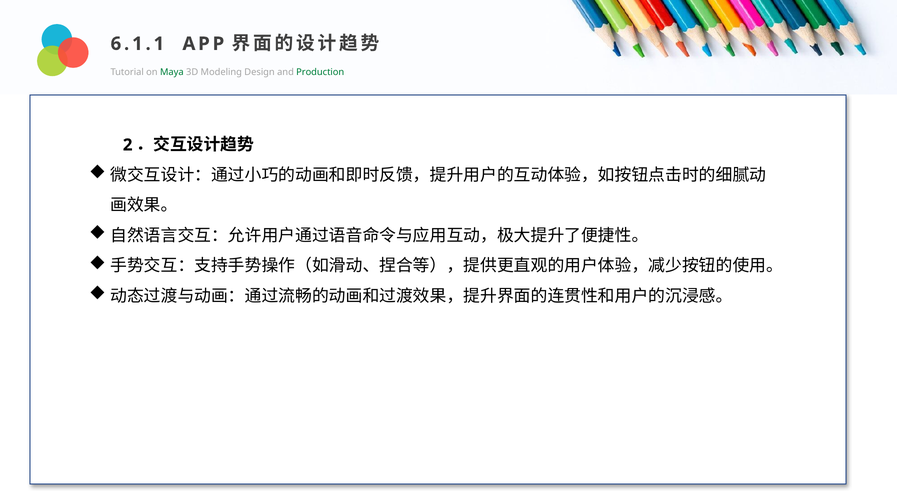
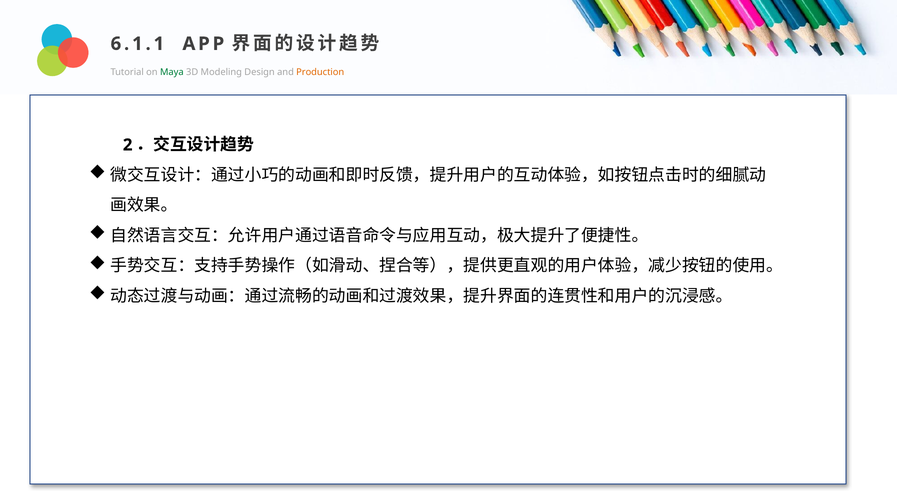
Production colour: green -> orange (320, 72)
